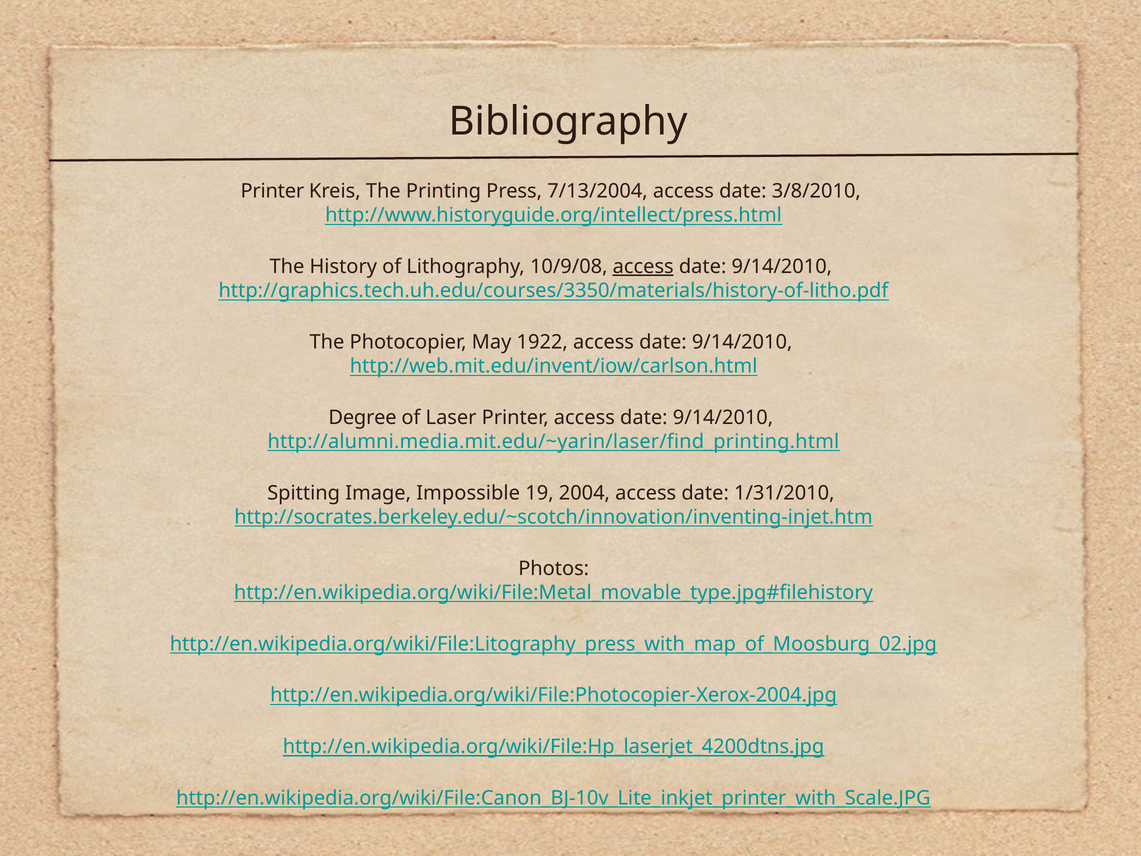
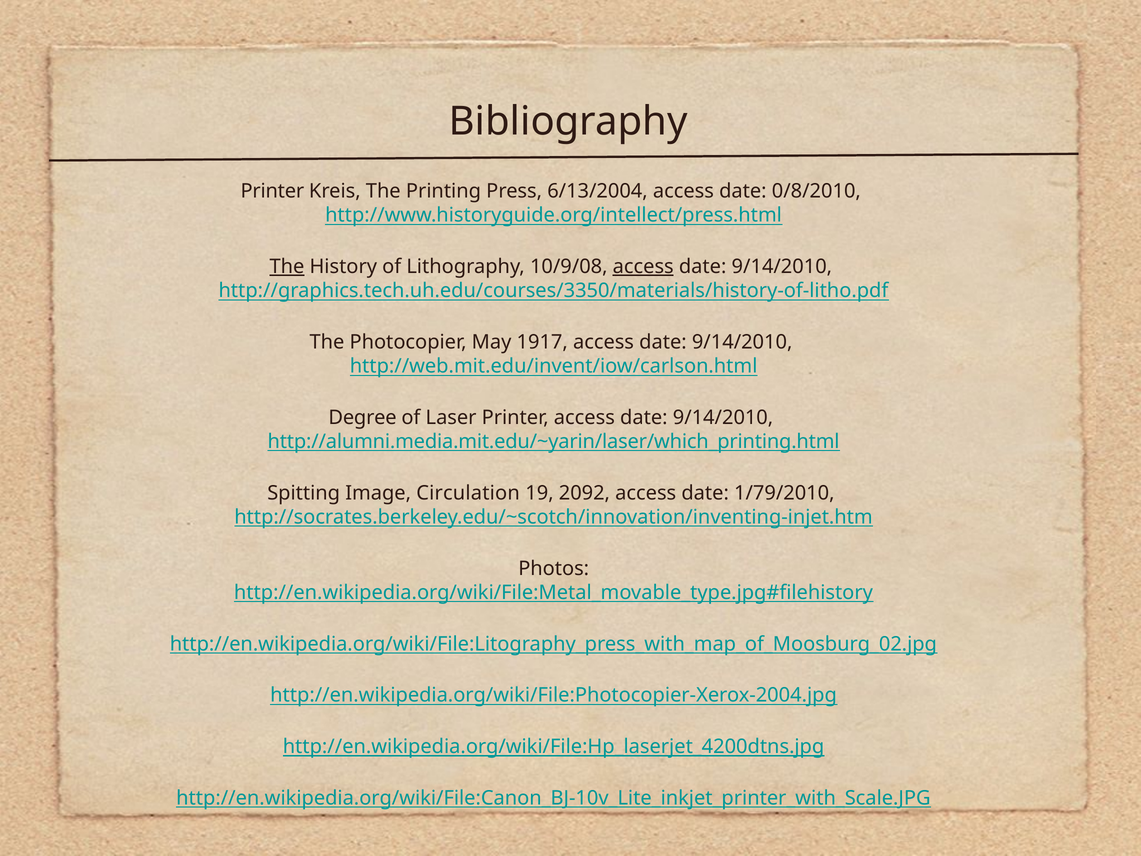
7/13/2004: 7/13/2004 -> 6/13/2004 (597, 191)
3/8/2010: 3/8/2010 -> 0/8/2010 (816, 191)
The underline: none -> present (287, 267)
1922: 1922 -> 1917 (542, 342)
http://alumni.media.mit.edu/~yarin/laser/find_printing.html: http://alumni.media.mit.edu/~yarin/laser/find_printing.html -> http://alumni.media.mit.edu/~yarin/laser/which_printing.html (554, 442)
Impossible: Impossible -> Circulation (468, 493)
2004: 2004 -> 2092 (584, 493)
1/31/2010: 1/31/2010 -> 1/79/2010 (784, 493)
